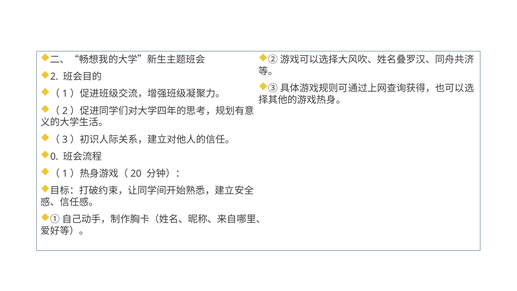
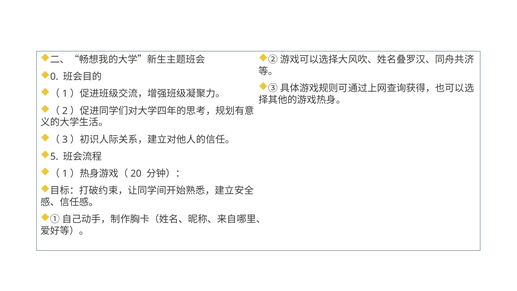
2: 2 -> 0 (54, 77)
0: 0 -> 5 (54, 156)
